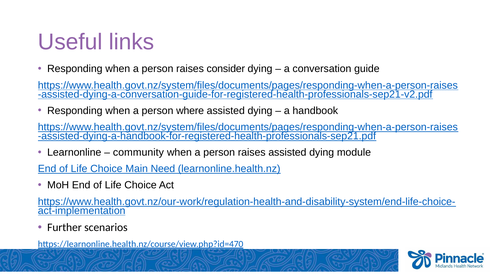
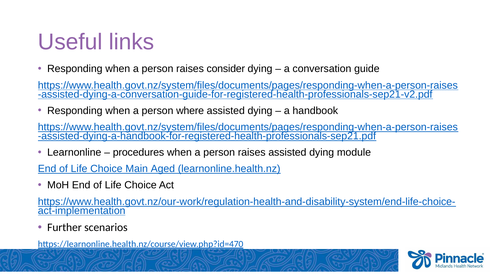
community: community -> procedures (139, 152)
Need: Need -> Aged (163, 169)
